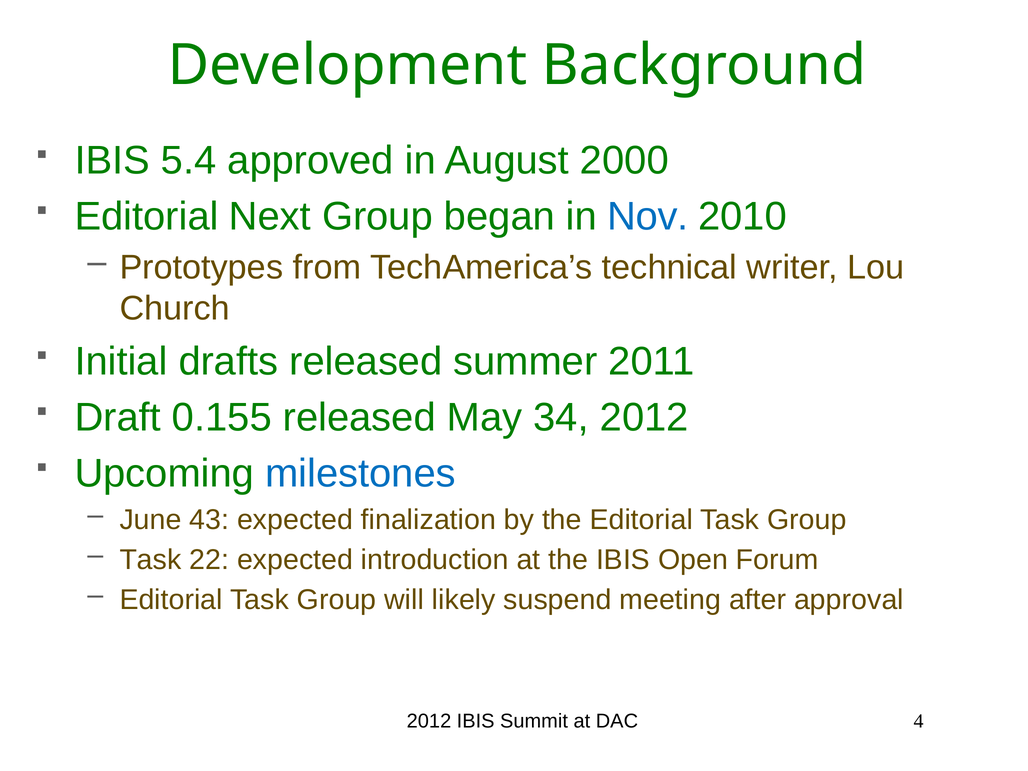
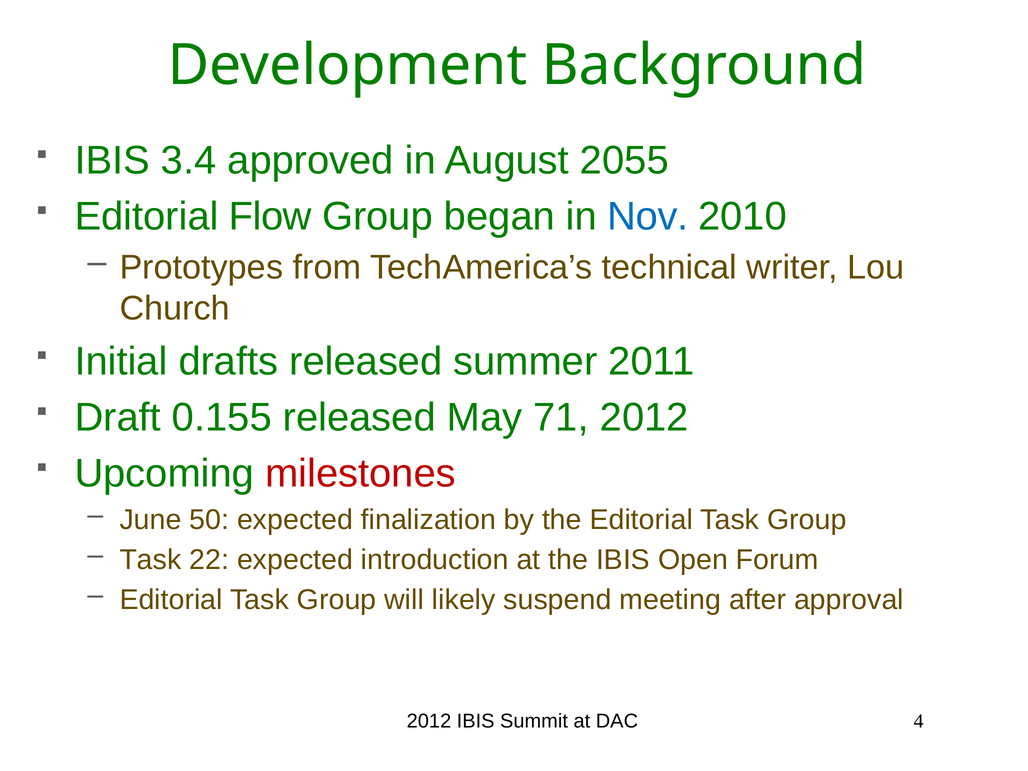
5.4: 5.4 -> 3.4 (189, 160)
2000: 2000 -> 2055 (624, 160)
Next: Next -> Flow (270, 216)
34: 34 -> 71 (561, 418)
milestones colour: blue -> red (361, 474)
43: 43 -> 50 (209, 520)
